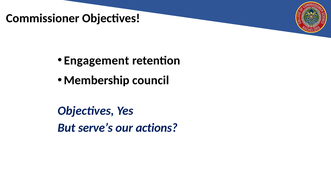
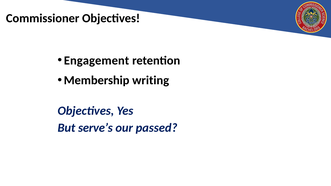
council: council -> writing (151, 80)
actions: actions -> passed (157, 128)
